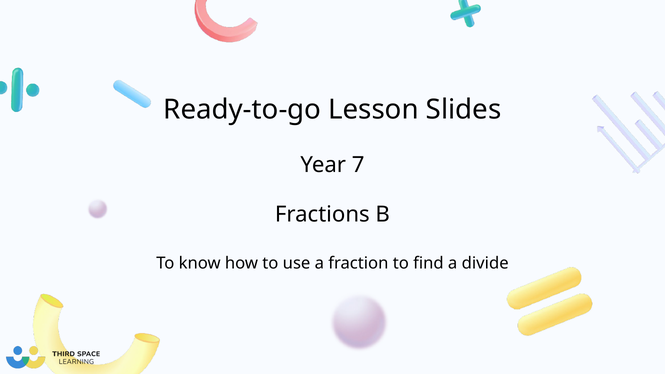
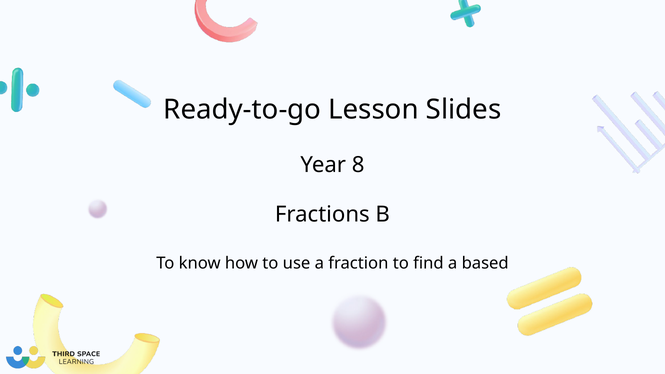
7: 7 -> 8 (358, 165)
divide: divide -> based (485, 263)
